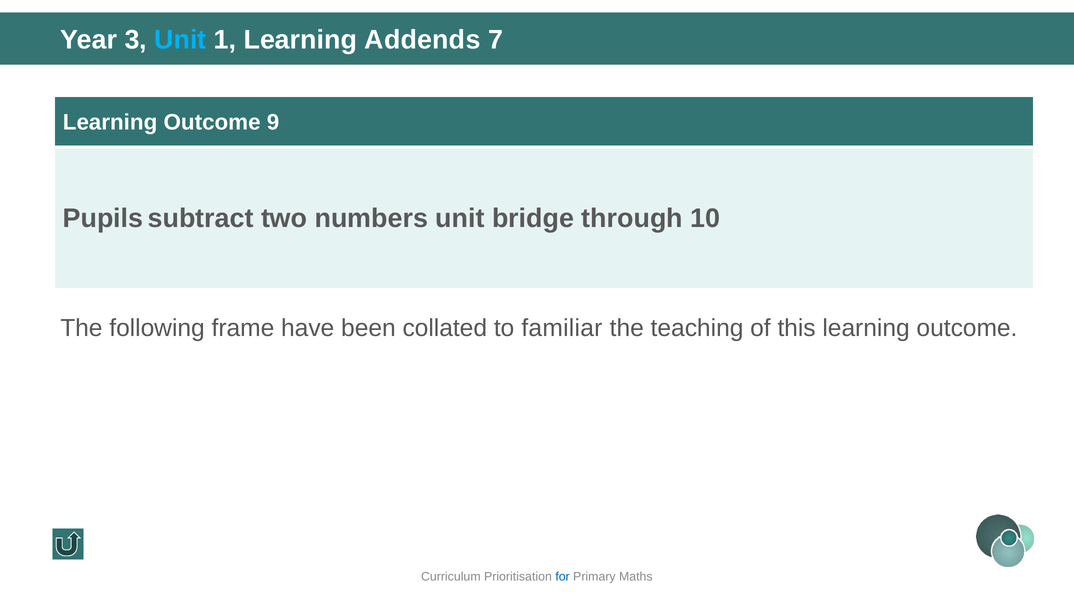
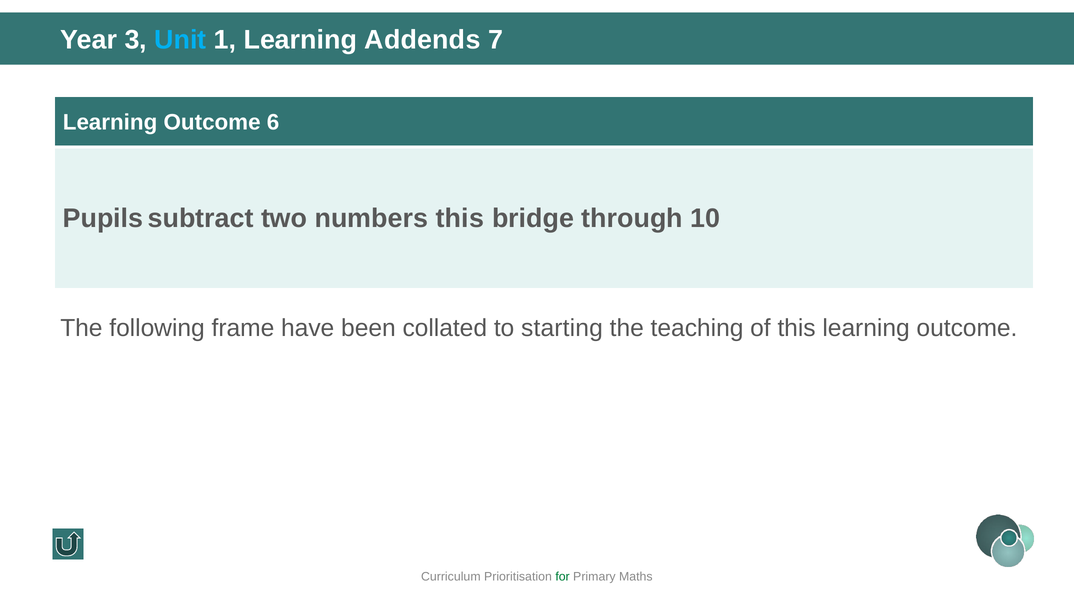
9: 9 -> 6 (273, 122)
numbers unit: unit -> this (460, 218)
familiar: familiar -> starting (562, 328)
for colour: blue -> green (563, 577)
